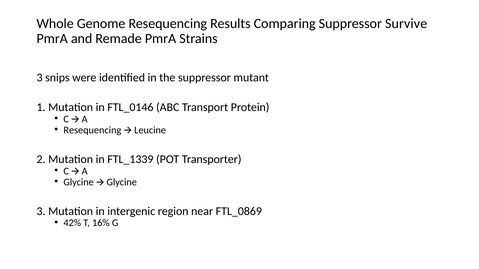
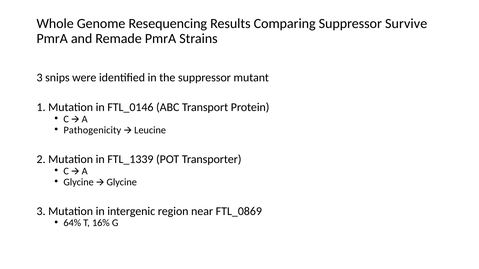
Resequencing: Resequencing -> Pathogenicity (92, 130)
42%: 42% -> 64% (72, 223)
